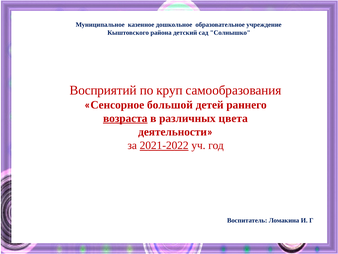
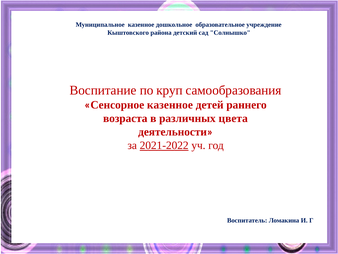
Восприятий: Восприятий -> Воспитание (103, 90)
Сенсорное большой: большой -> казенное (170, 105)
возраста underline: present -> none (125, 118)
